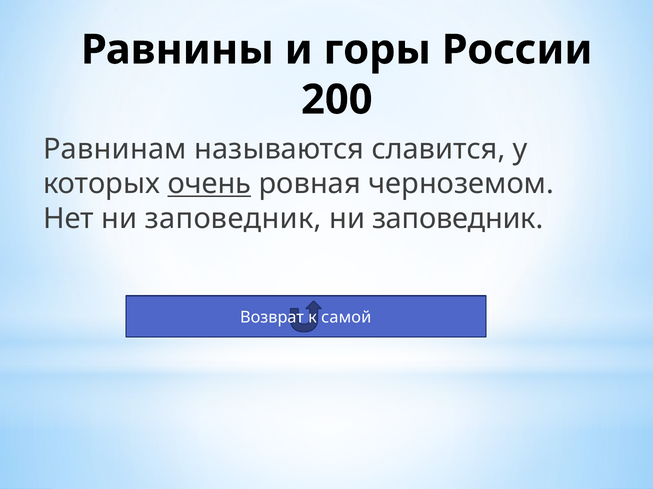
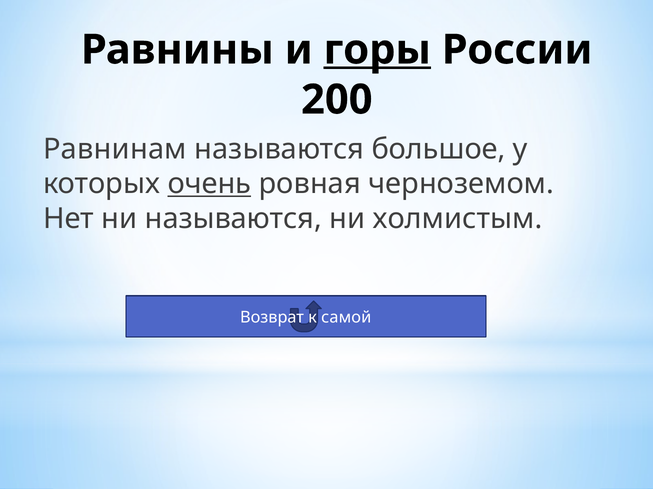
горы underline: none -> present (377, 50)
славится: славится -> большое (438, 149)
Нет ни заповедник: заповедник -> называются (233, 219)
заповедник: заповедник -> холмистым (458, 219)
